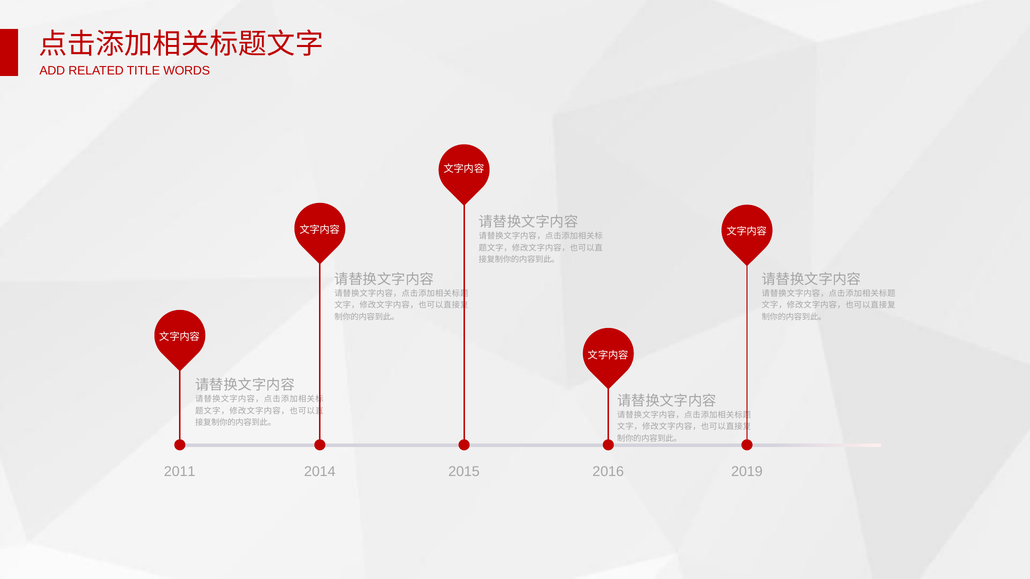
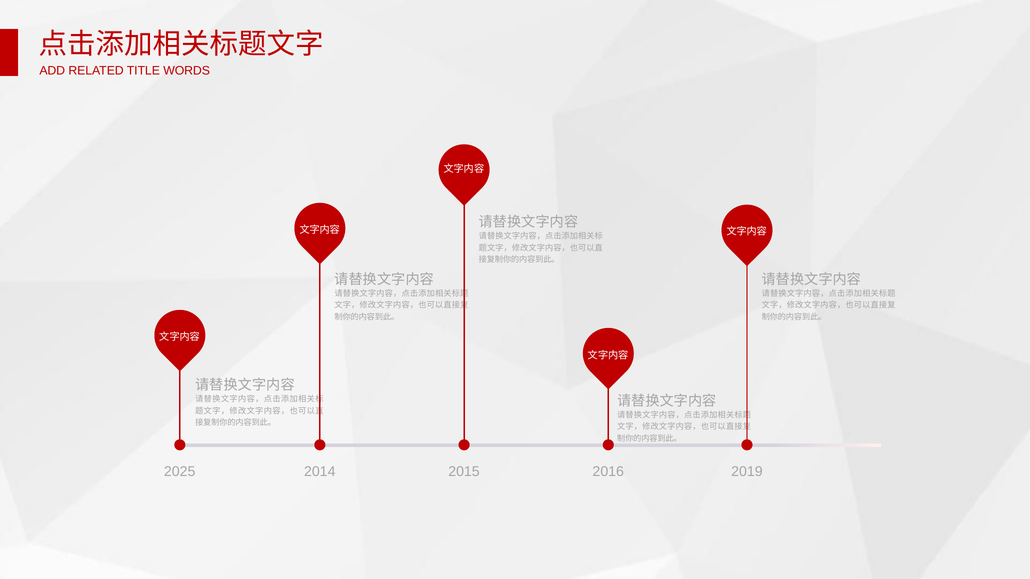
2011: 2011 -> 2025 (180, 472)
